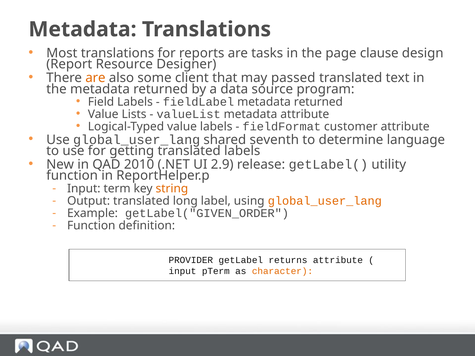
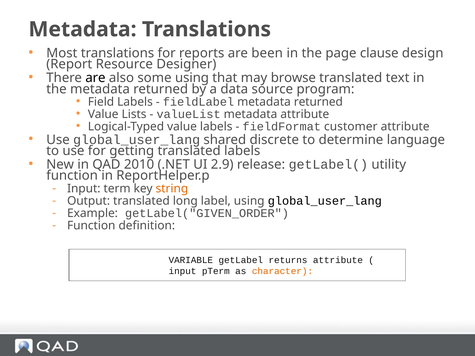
tasks: tasks -> been (267, 53)
are colour: orange -> black (95, 78)
some client: client -> using (192, 78)
passed: passed -> browse (293, 78)
seventh: seventh -> discrete (274, 140)
global_user_lang colour: orange -> black (325, 201)
PROVIDER: PROVIDER -> VARIABLE (191, 260)
